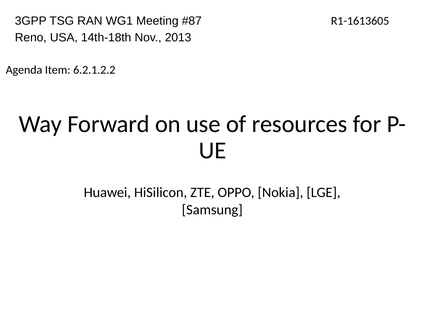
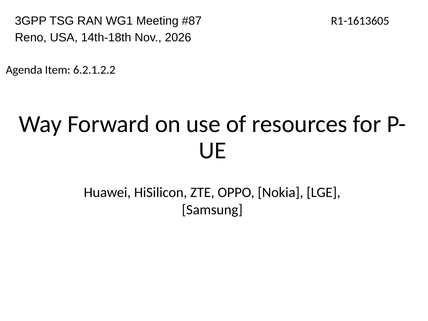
2013: 2013 -> 2026 (178, 37)
